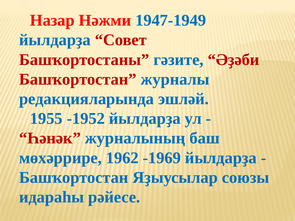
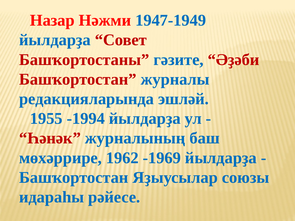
-1952: -1952 -> -1994 (86, 119)
